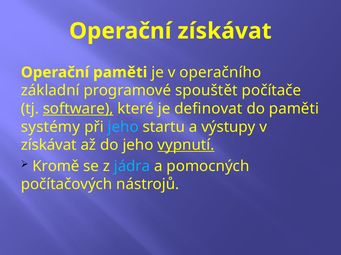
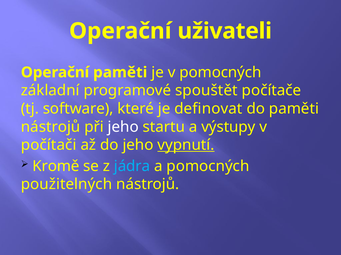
Operační získávat: získávat -> uživateli (225, 31)
v operačního: operačního -> pomocných (220, 73)
software underline: present -> none (78, 109)
systémy: systémy -> nástrojů (51, 127)
jeho colour: light blue -> white (123, 127)
získávat: získávat -> počítači (49, 145)
počítačových: počítačových -> použitelných (66, 185)
